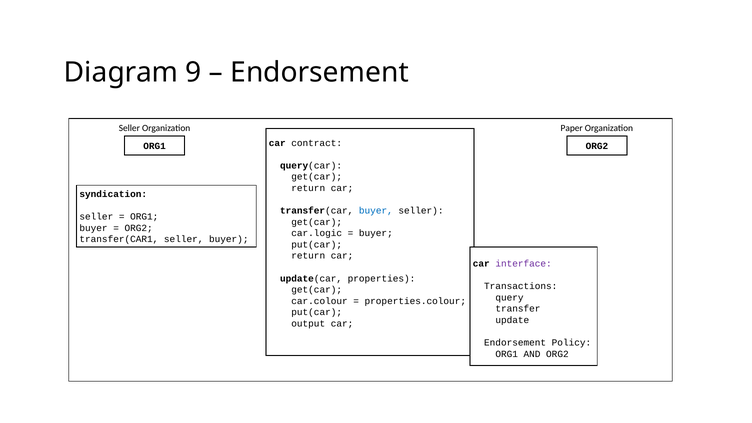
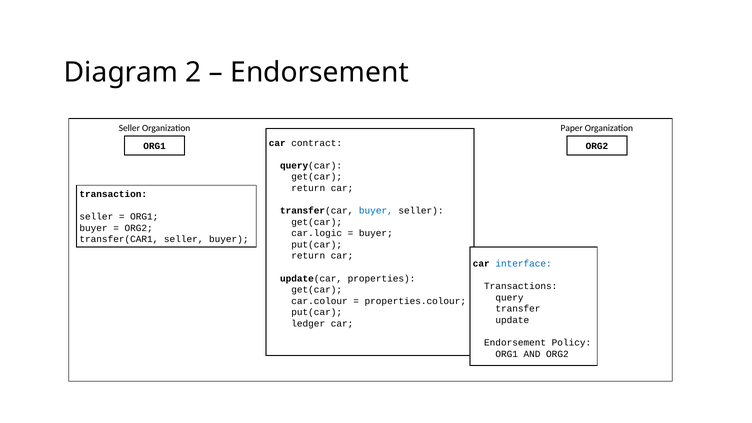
9: 9 -> 2 (194, 73)
syndication: syndication -> transaction (113, 194)
interface colour: purple -> blue (524, 264)
output: output -> ledger (308, 324)
